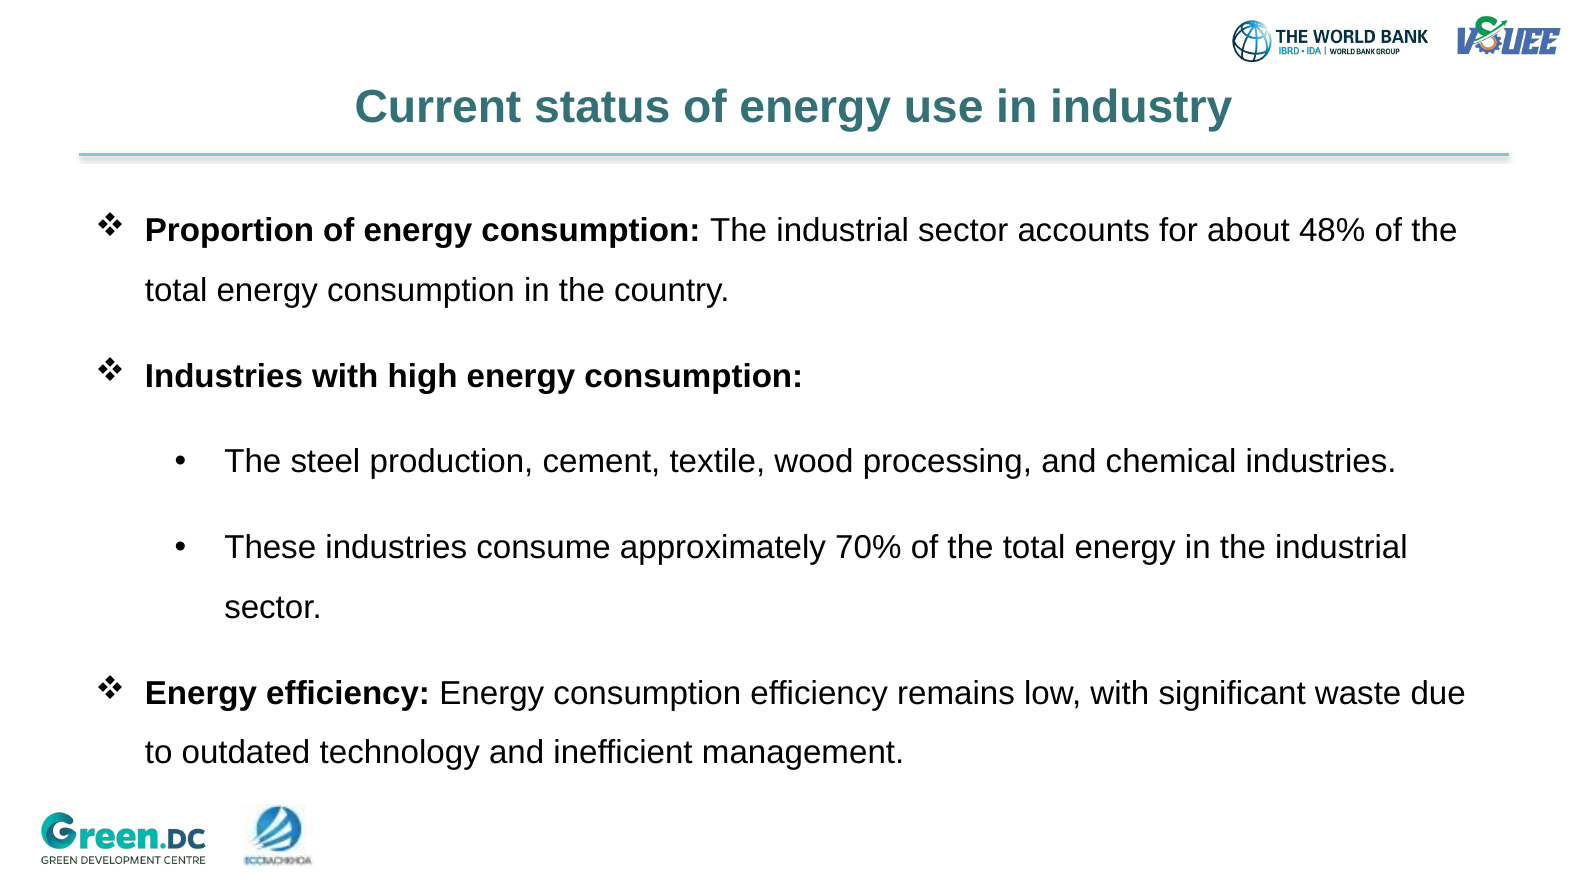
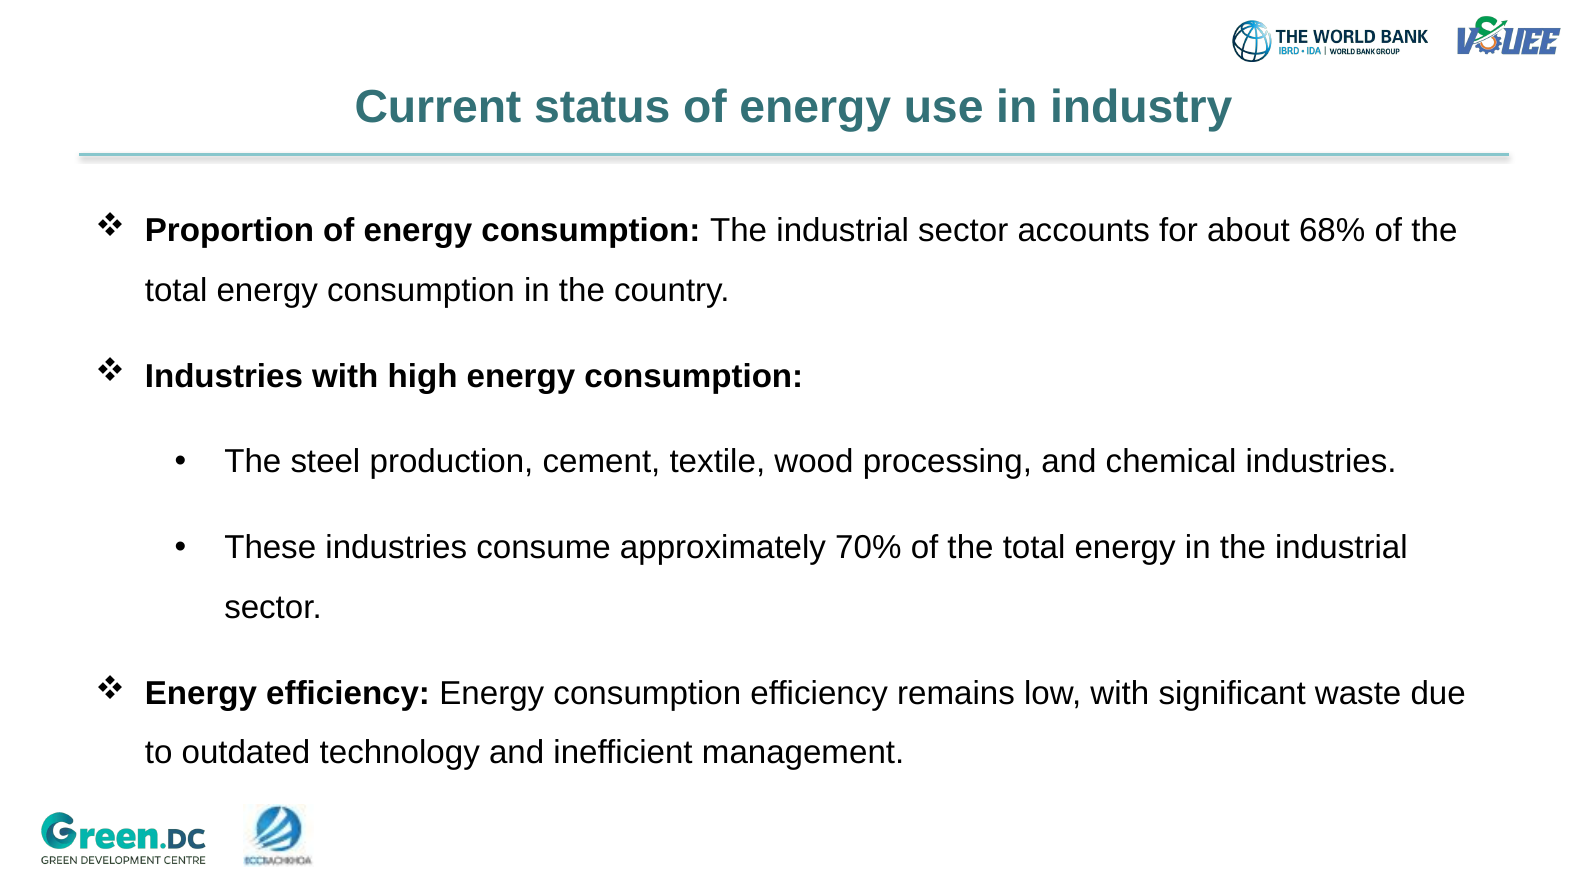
48%: 48% -> 68% (1332, 231)
